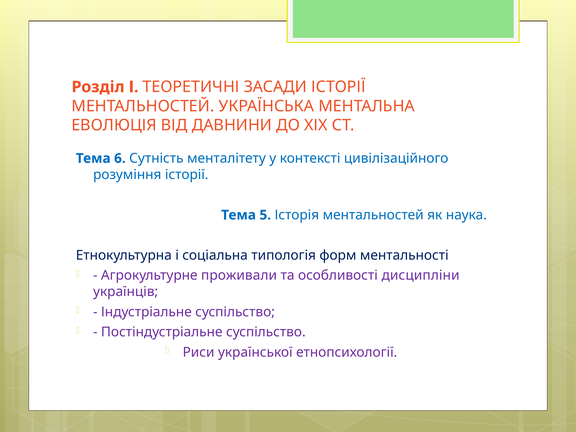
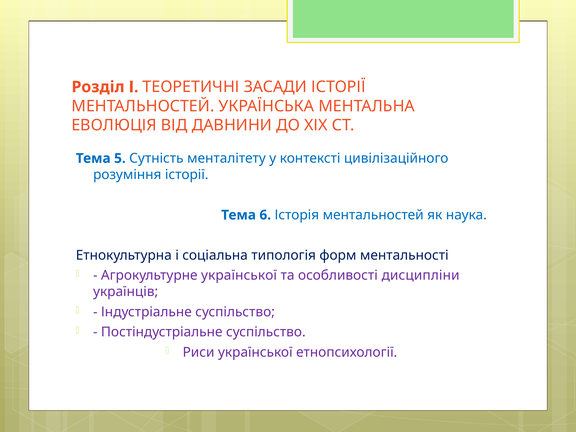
6: 6 -> 5 (120, 158)
5: 5 -> 6 (265, 215)
Агрокультурне проживали: проживали -> української (239, 276)
